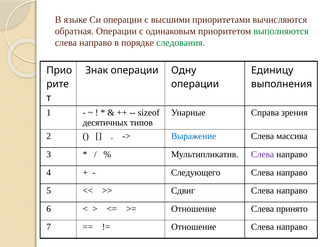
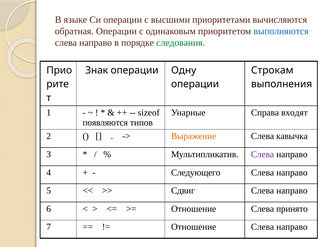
выполняются colour: green -> blue (281, 31)
Единицу: Единицу -> Строкам (272, 70)
зрения: зрения -> входят (294, 112)
десятичных: десятичных -> появляются (105, 123)
Выражение colour: blue -> orange (194, 136)
массива: массива -> кавычка (292, 136)
